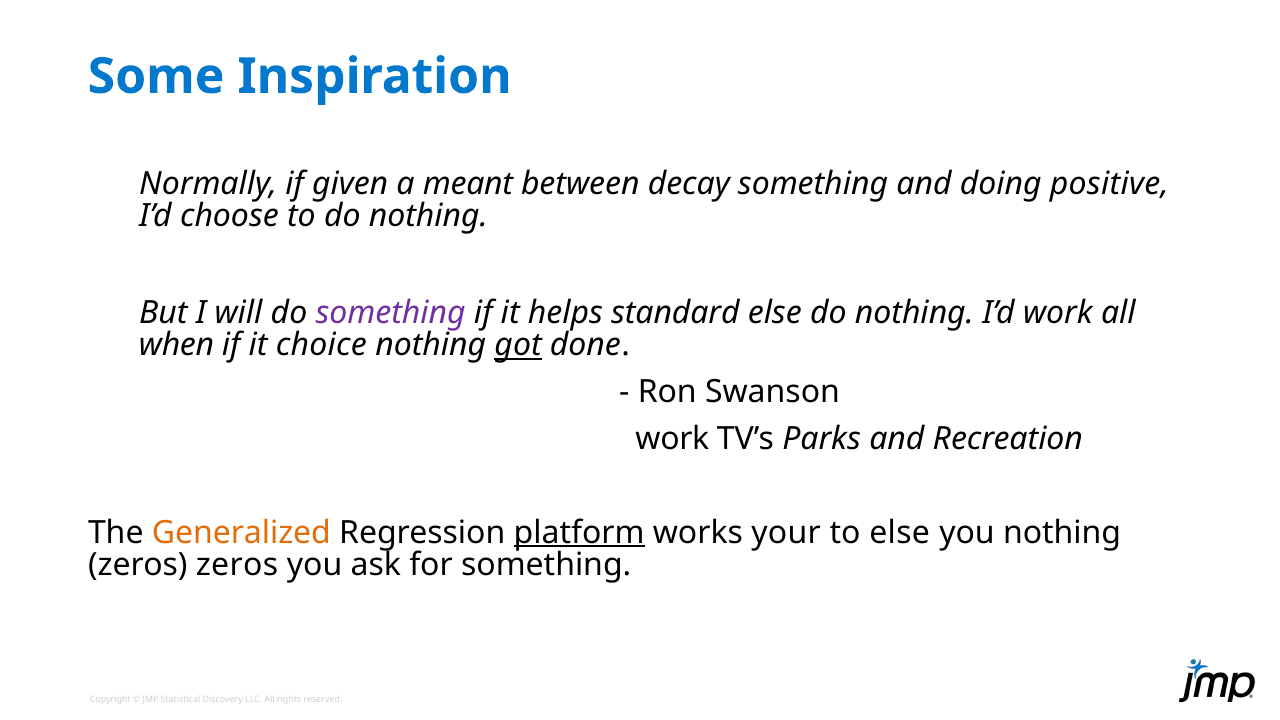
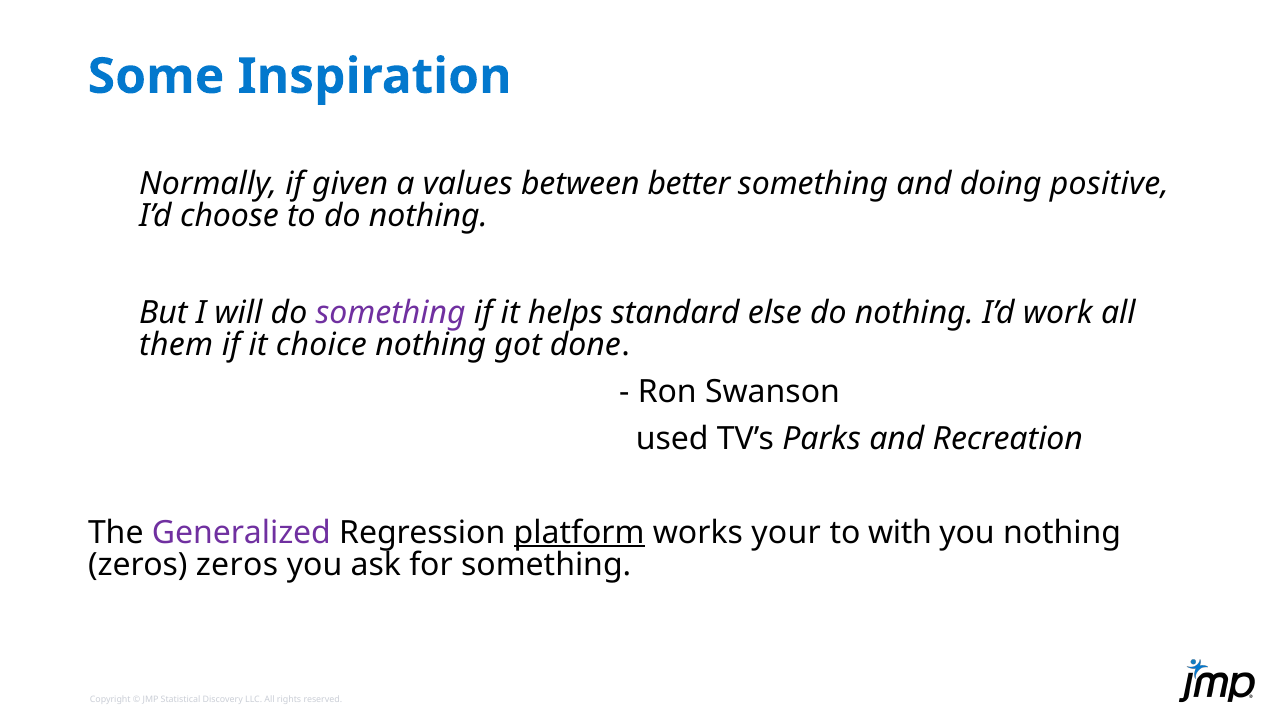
meant: meant -> values (468, 184)
decay: decay -> better (689, 184)
when: when -> them (176, 345)
got underline: present -> none (518, 345)
work: work -> used (672, 439)
Generalized colour: orange -> purple (241, 533)
to else: else -> with (900, 533)
